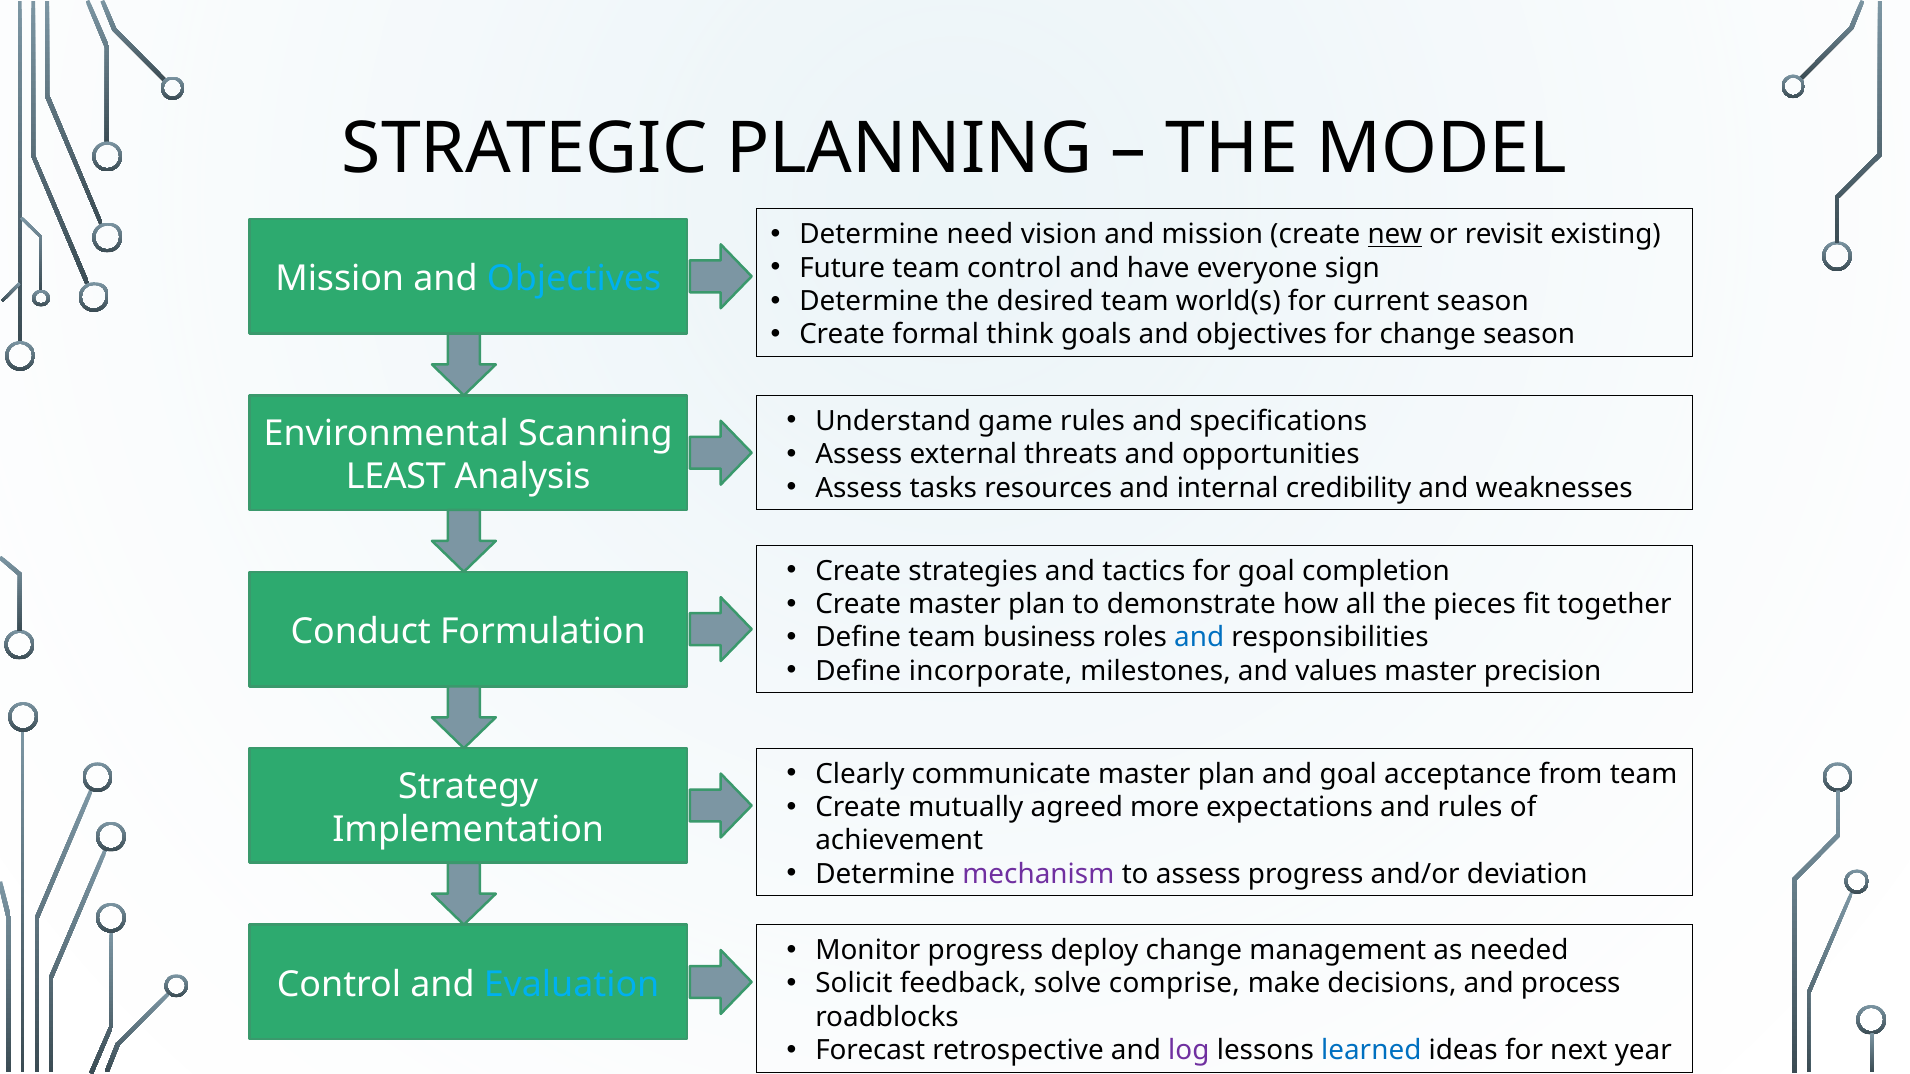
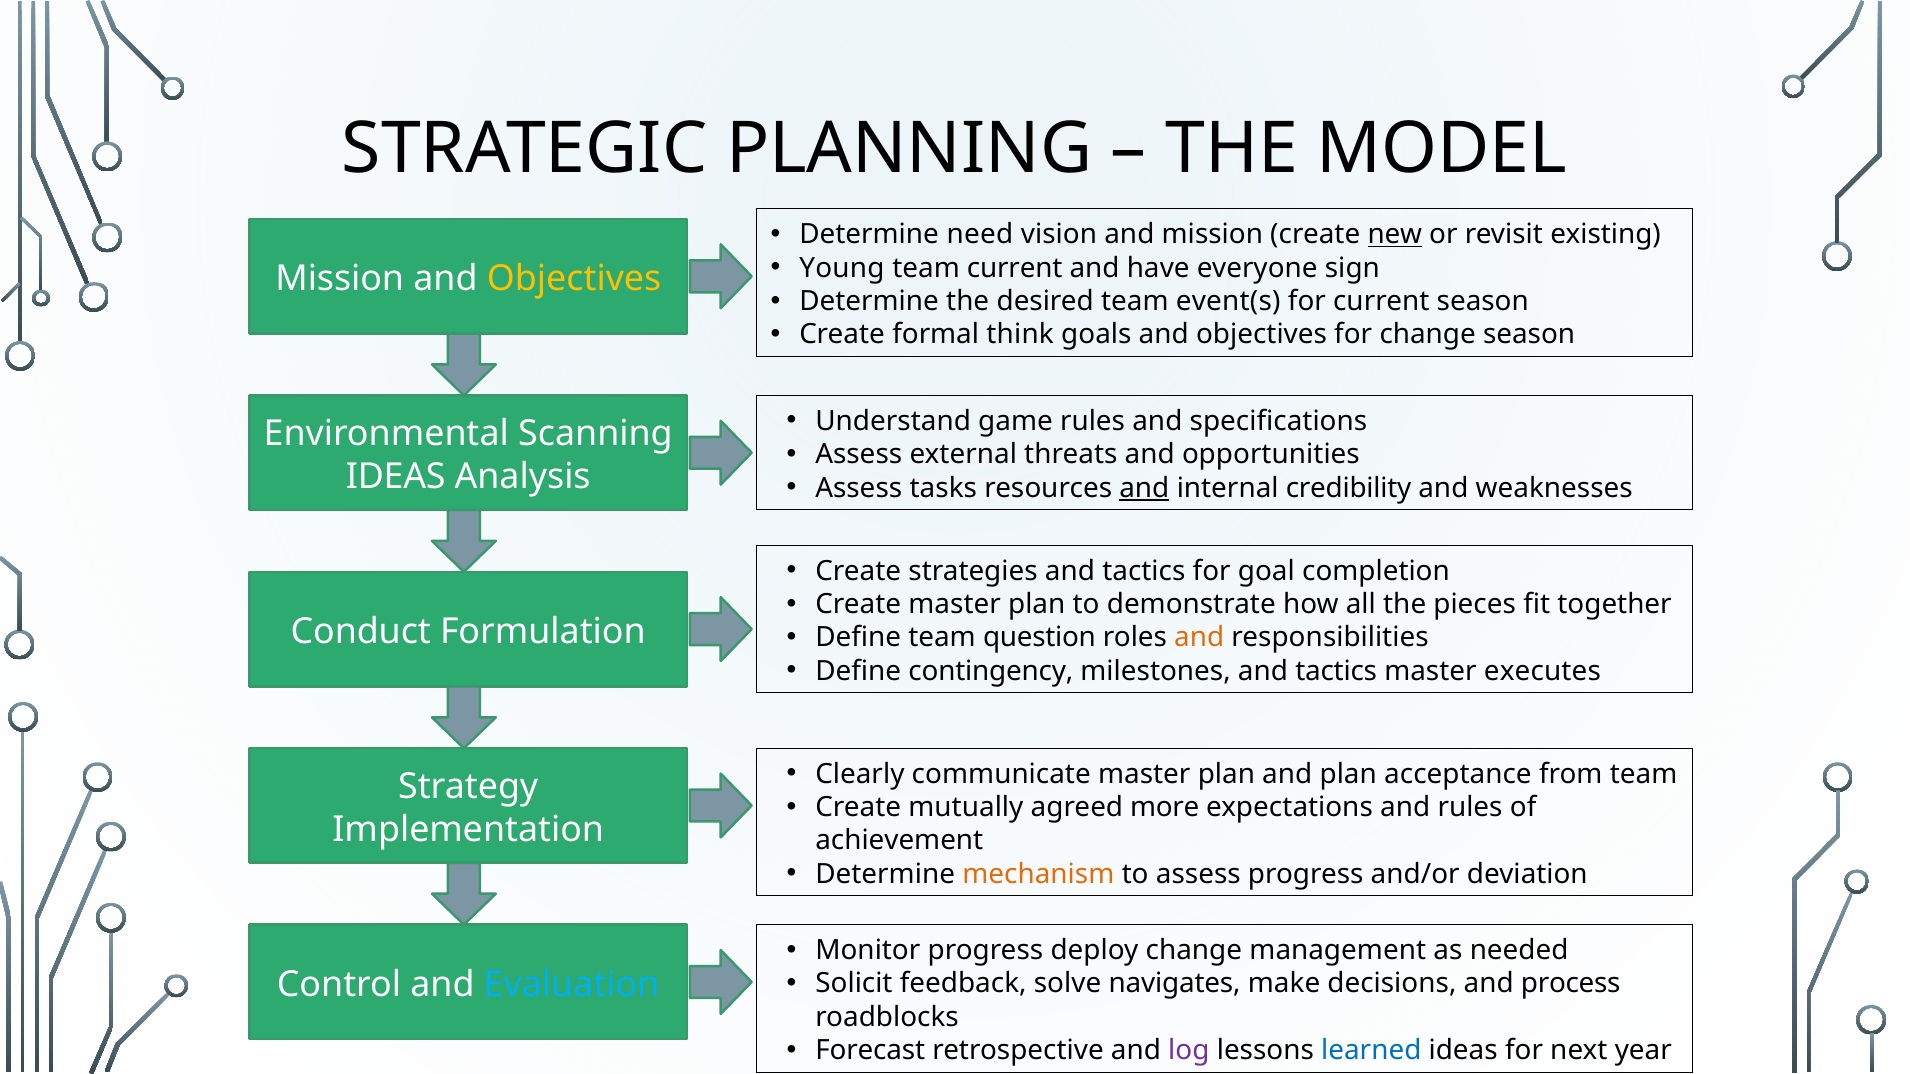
Future: Future -> Young (842, 268)
team control: control -> current (1015, 268)
Objectives colour: light blue -> yellow (574, 279)
world(s: world(s -> event(s (1228, 301)
LEAST: LEAST -> IDEAS (396, 477)
and underline: none -> present (1144, 488)
business: business -> question (1039, 638)
and colour: blue -> orange (1199, 638)
incorporate: incorporate -> contingency (991, 671)
milestones and values: values -> tactics (1336, 671)
precision: precision -> executes (1542, 671)
and goal: goal -> plan (1348, 774)
mechanism colour: purple -> orange (1038, 874)
comprise: comprise -> navigates (1175, 984)
